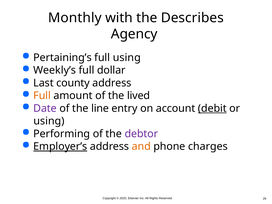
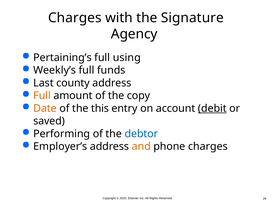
Monthly: Monthly -> Charges (75, 18)
Describes: Describes -> Signature (192, 18)
dollar: dollar -> funds (111, 70)
lived: lived -> copy (139, 96)
Date colour: purple -> orange (45, 108)
line: line -> this (100, 108)
using: using -> saved (49, 121)
debtor colour: purple -> blue (141, 134)
Employer’s underline: present -> none (60, 146)
